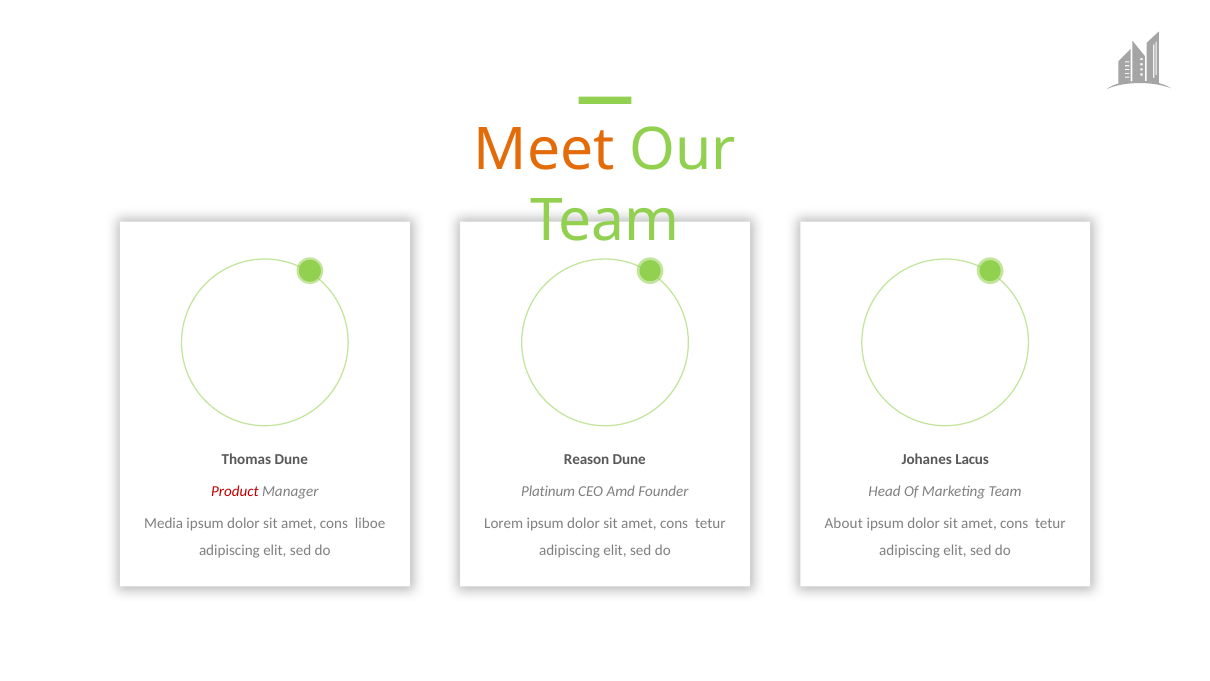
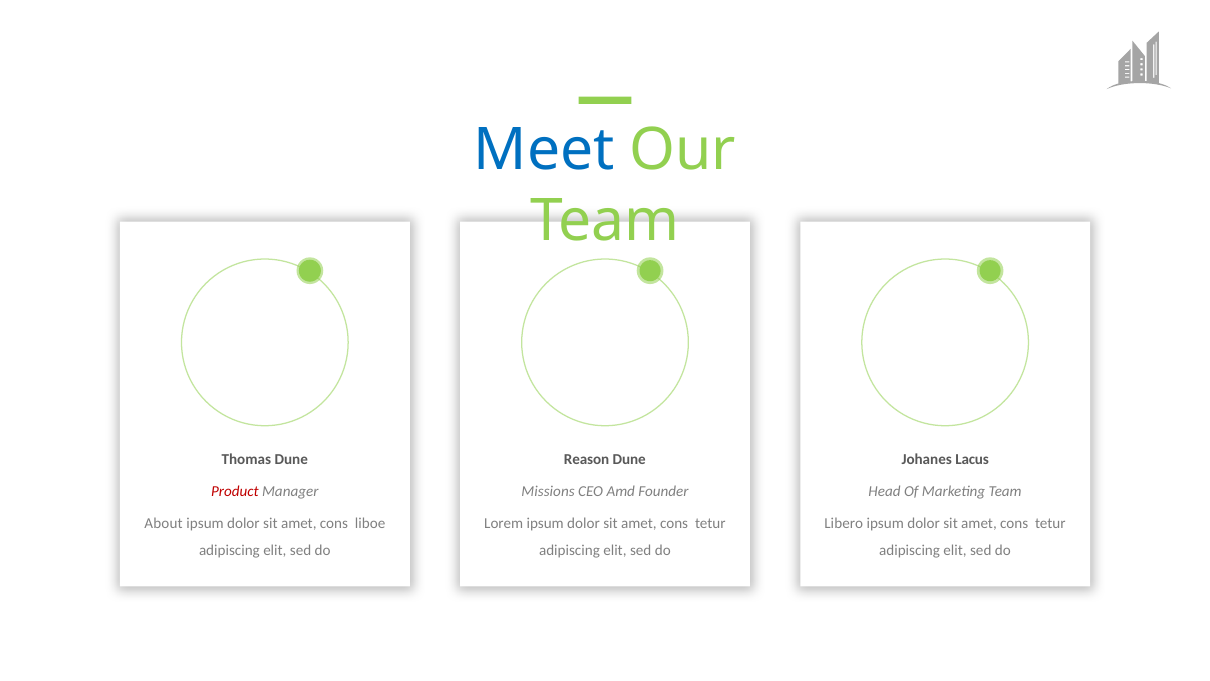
Meet colour: orange -> blue (544, 150)
Platinum: Platinum -> Missions (548, 492)
Media: Media -> About (164, 523)
About: About -> Libero (844, 523)
